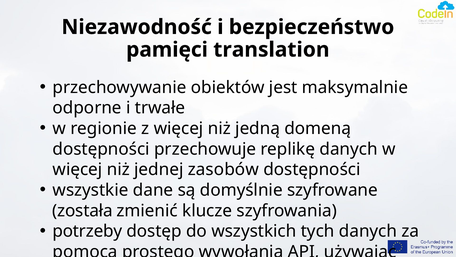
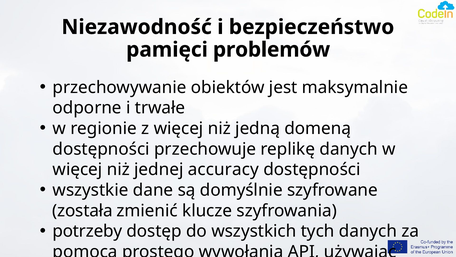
translation: translation -> problemów (272, 50)
zasobów: zasobów -> accuracy (223, 169)
